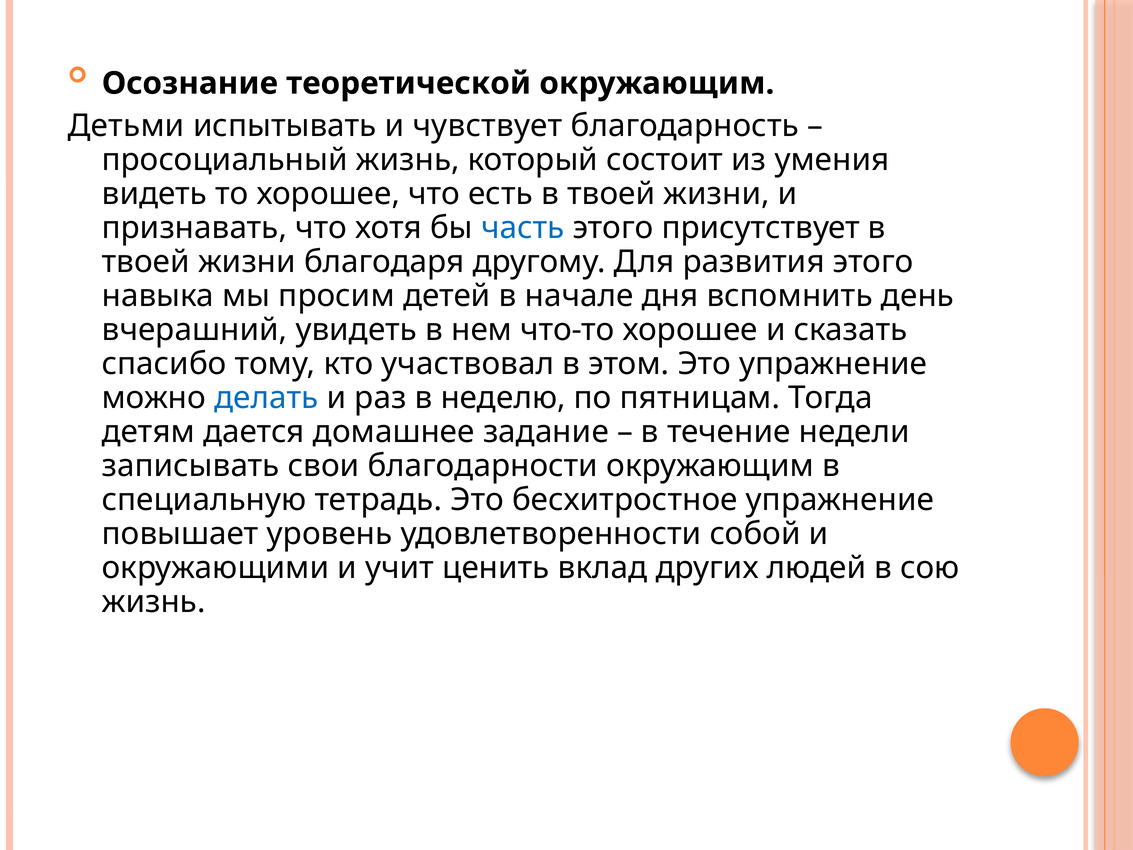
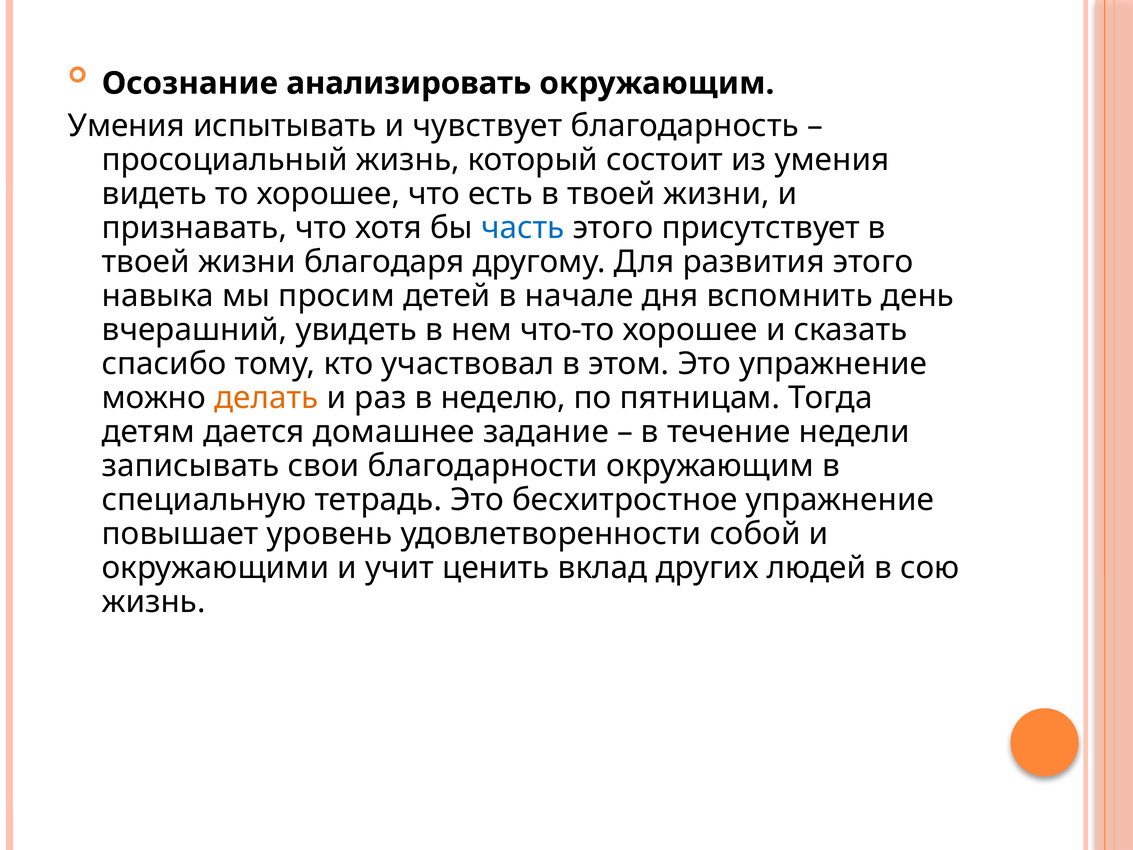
теоретической: теоретической -> анализировать (409, 83)
Детьми: Детьми -> Умения (126, 126)
делать colour: blue -> orange (266, 398)
